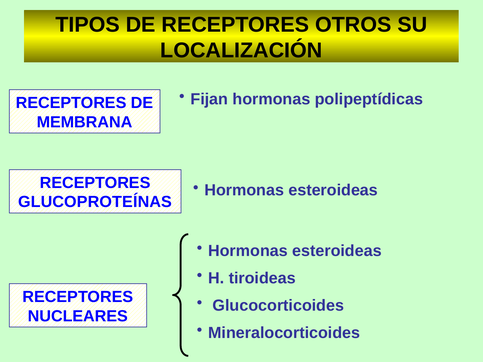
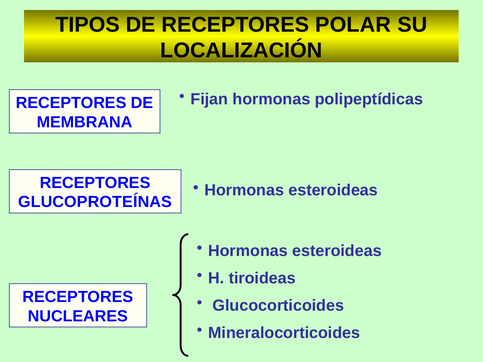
OTROS: OTROS -> POLAR (353, 25)
